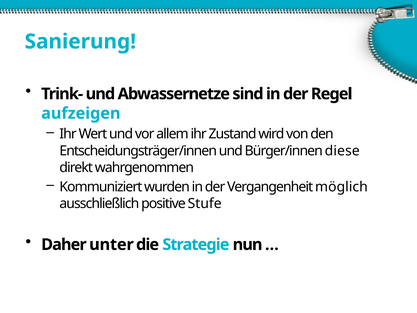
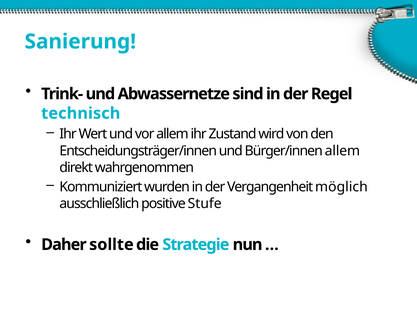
aufzeigen: aufzeigen -> technisch (81, 113)
Bürger/innen diese: diese -> allem (342, 151)
unter: unter -> sollte (111, 244)
